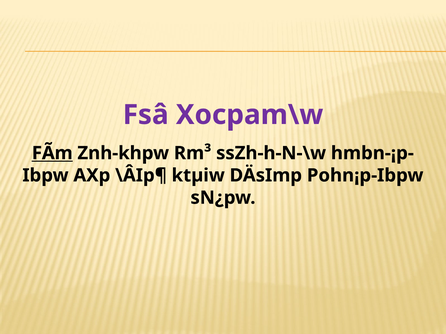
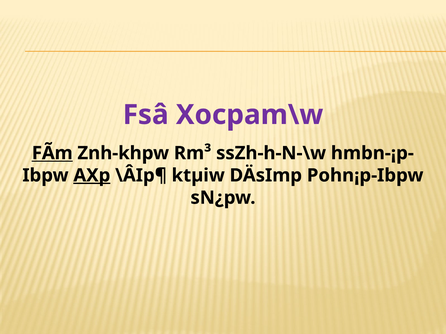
AXp underline: none -> present (92, 176)
